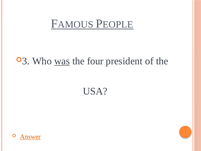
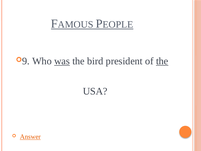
3: 3 -> 9 (26, 61)
four: four -> bird (95, 61)
the underline: none -> present (162, 61)
